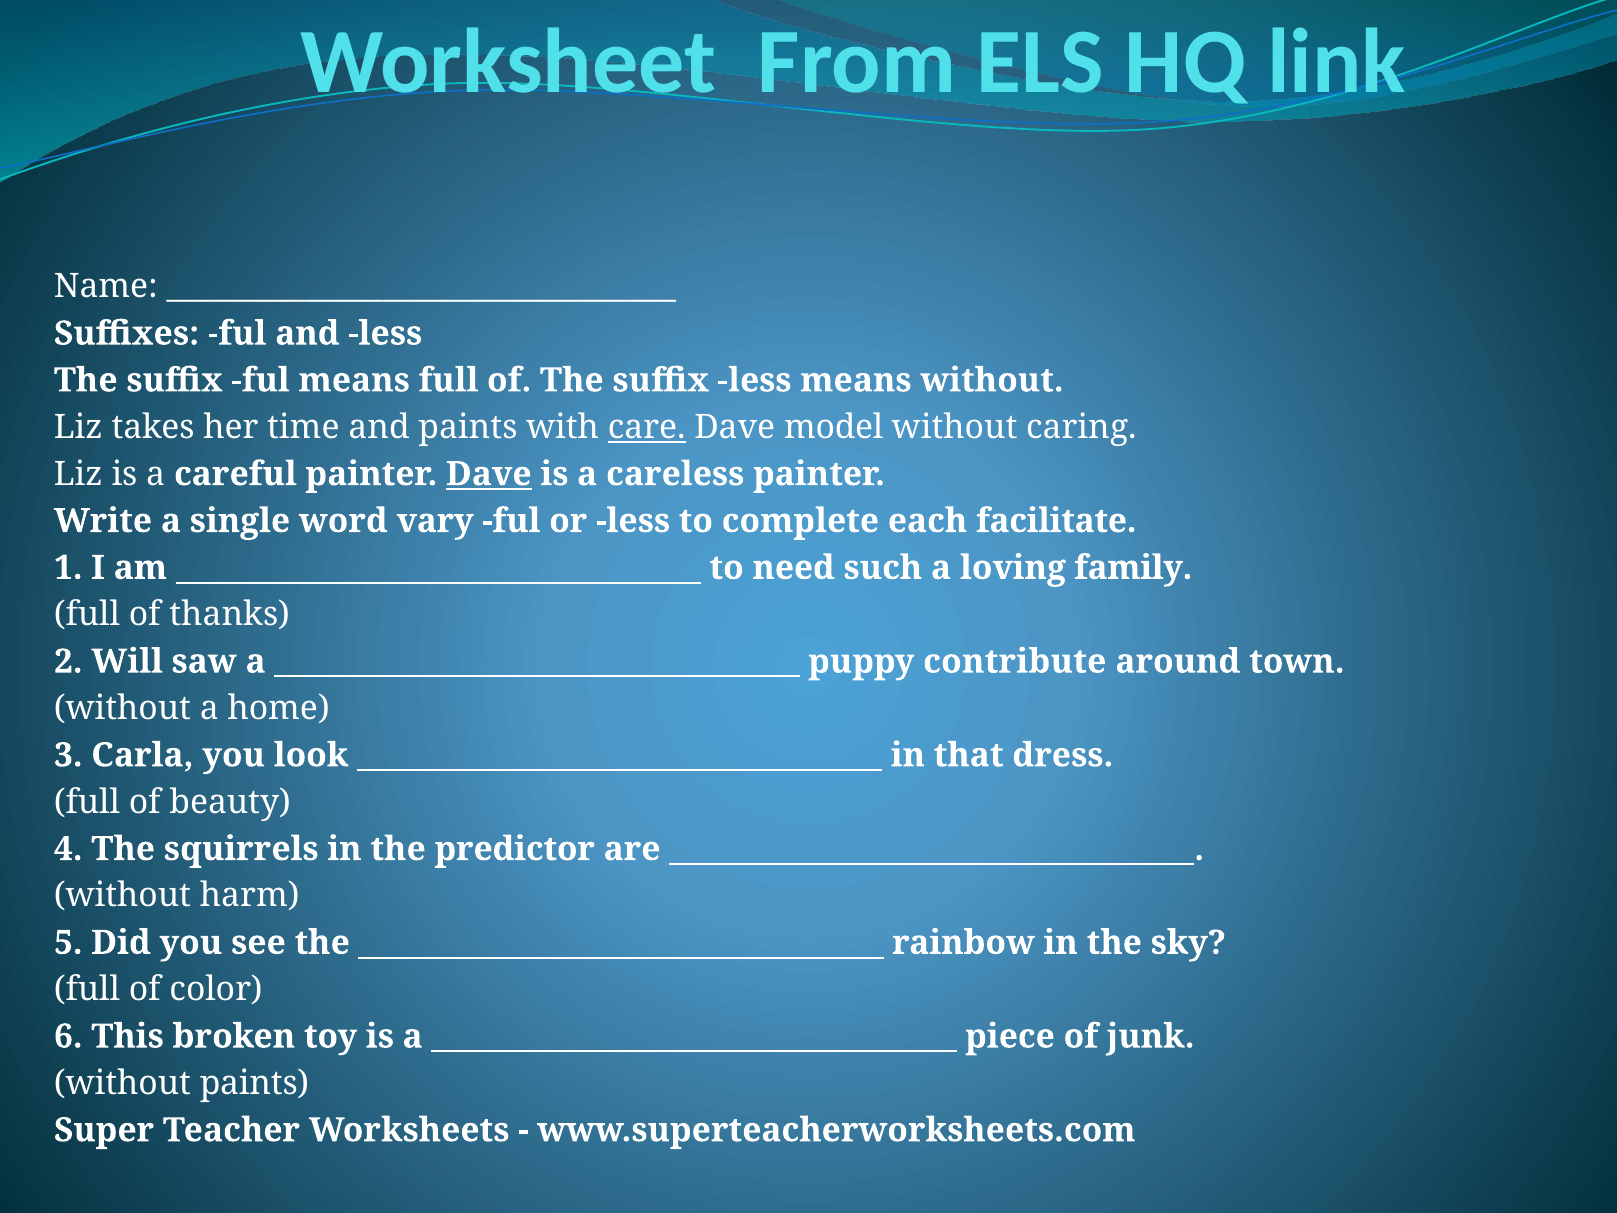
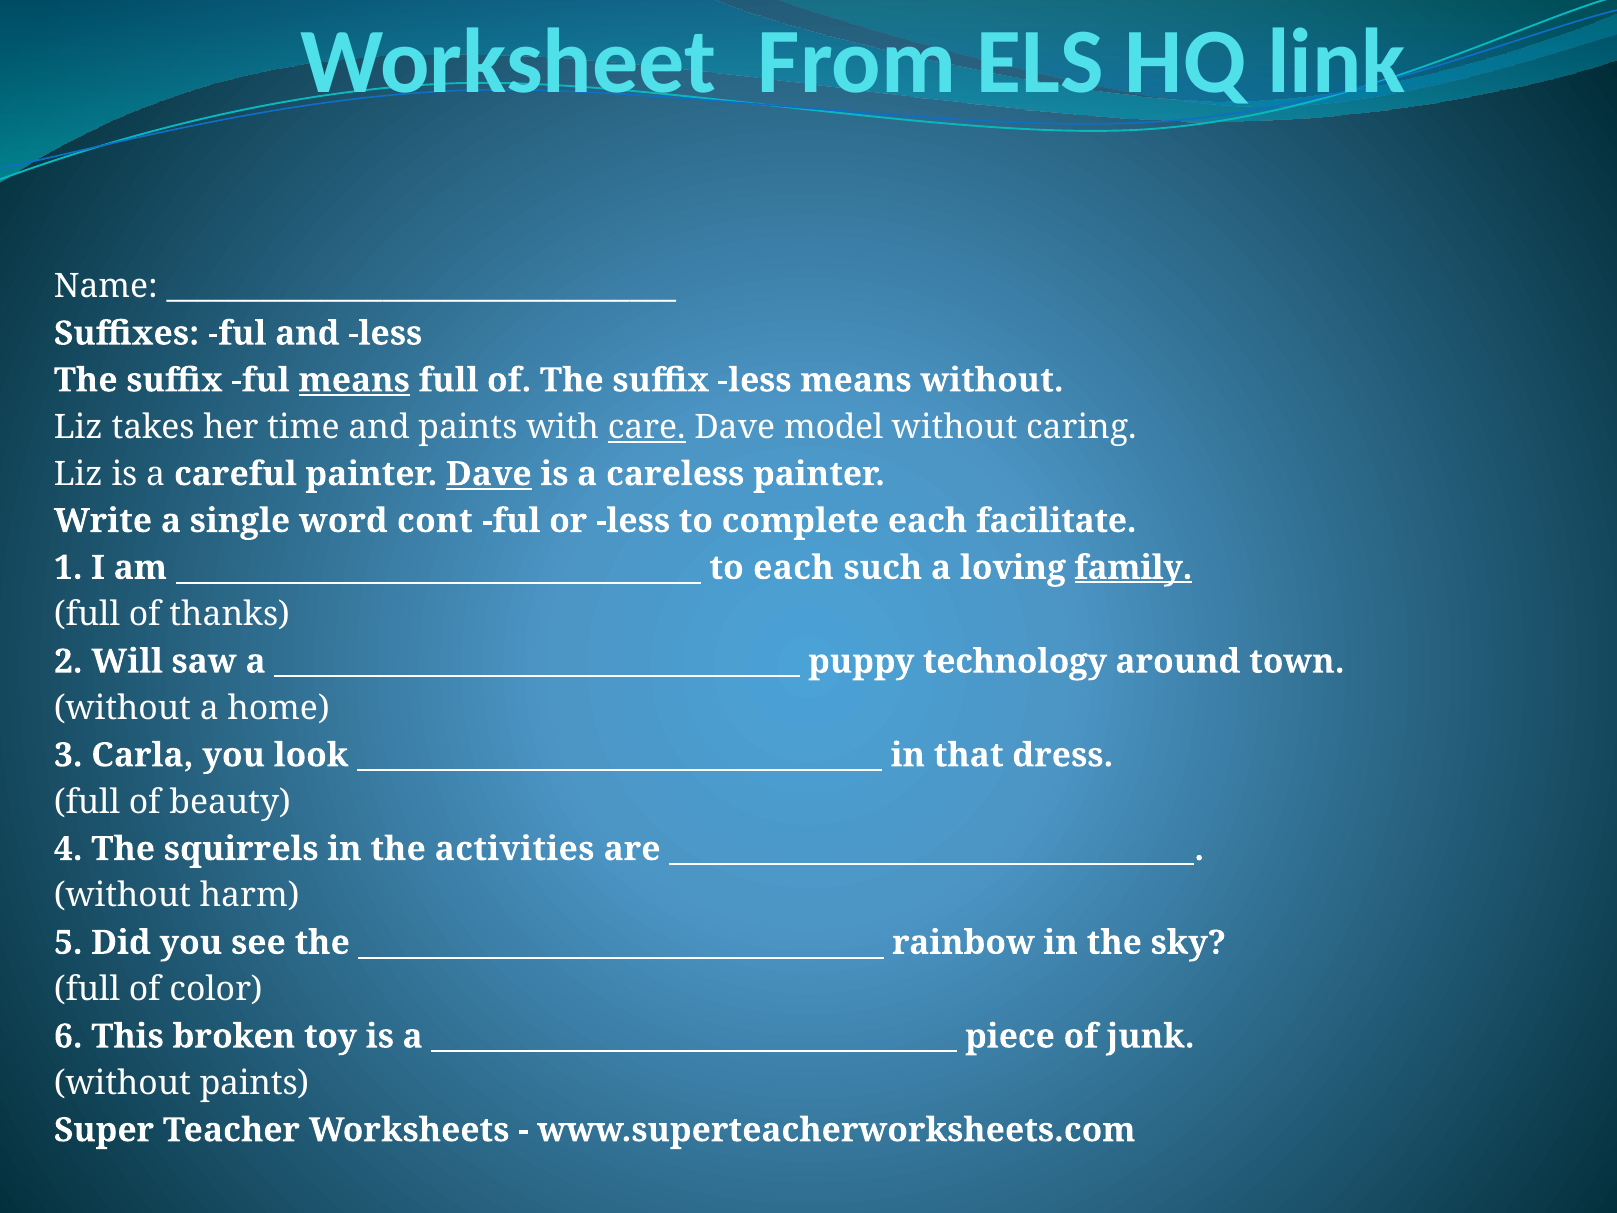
means underline: none -> present (354, 380)
vary: vary -> cont (435, 521)
to need: need -> each (793, 568)
family underline: none -> present (1133, 568)
contribute: contribute -> technology (1015, 661)
predictor: predictor -> activities (515, 849)
